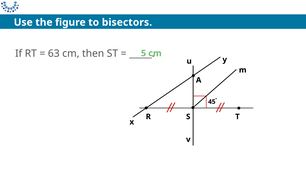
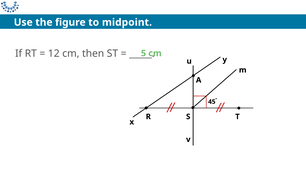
bisectors: bisectors -> midpoint (127, 22)
63: 63 -> 12 (54, 54)
